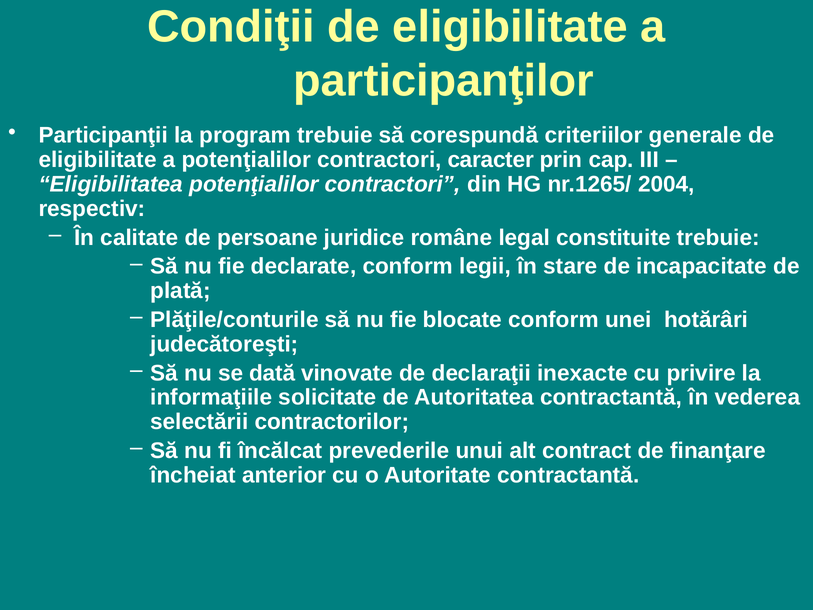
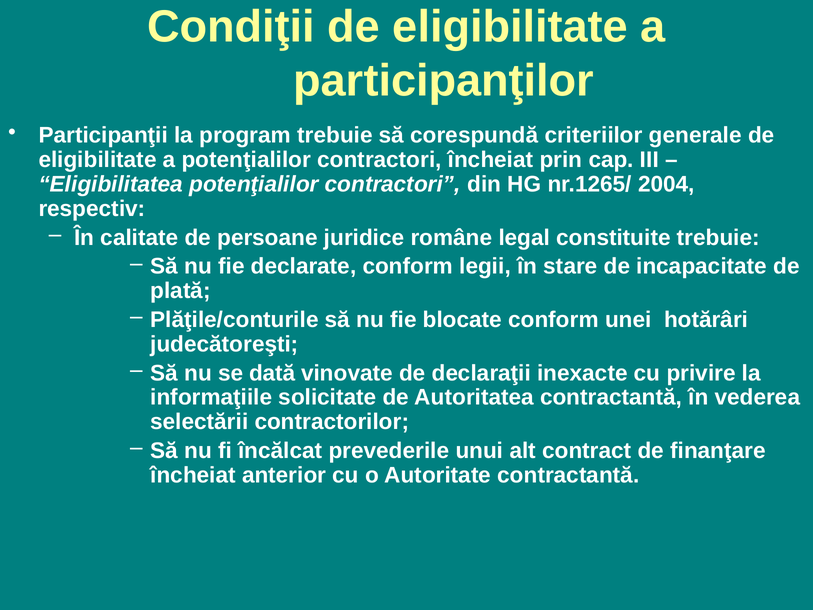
contractori caracter: caracter -> încheiat (491, 160)
